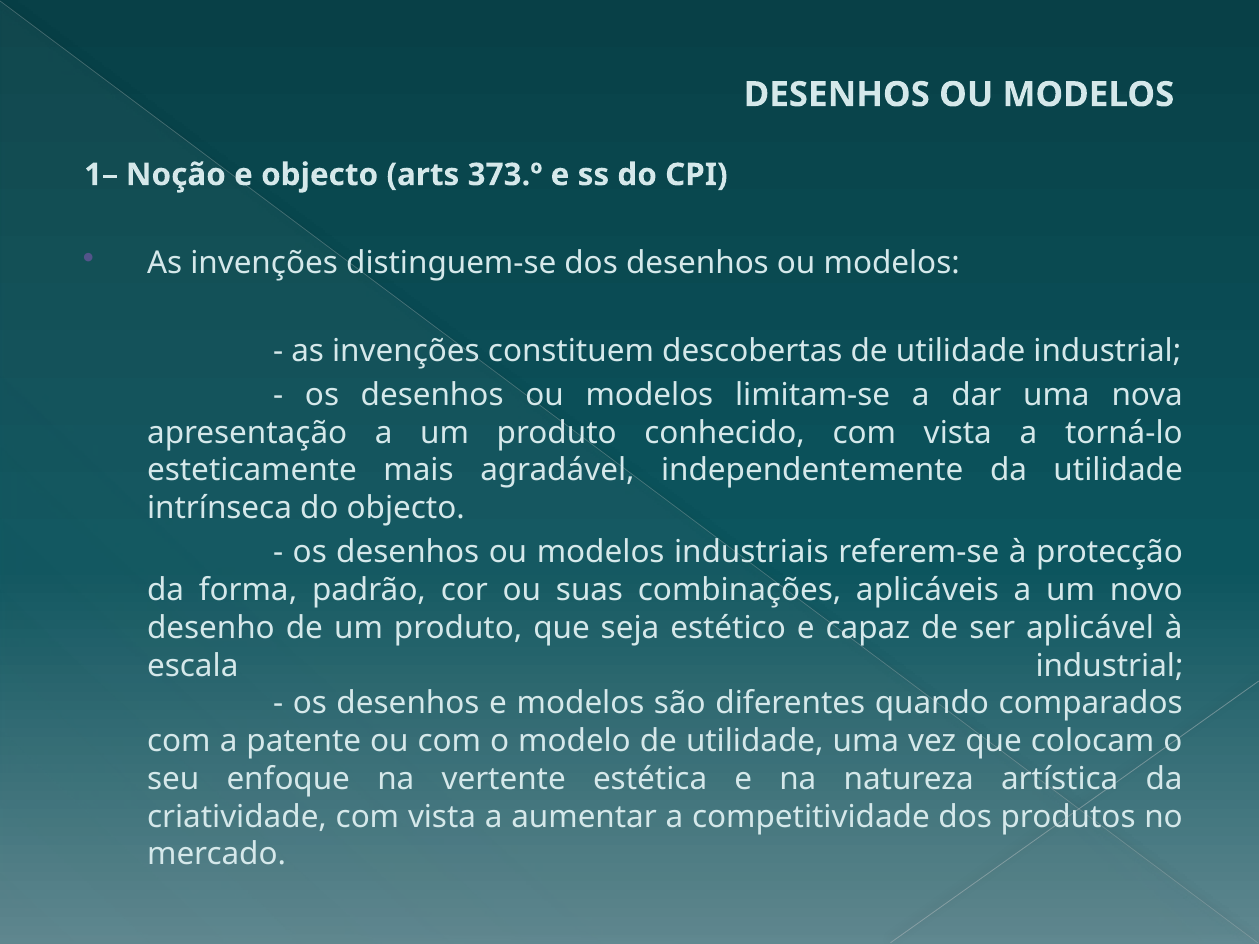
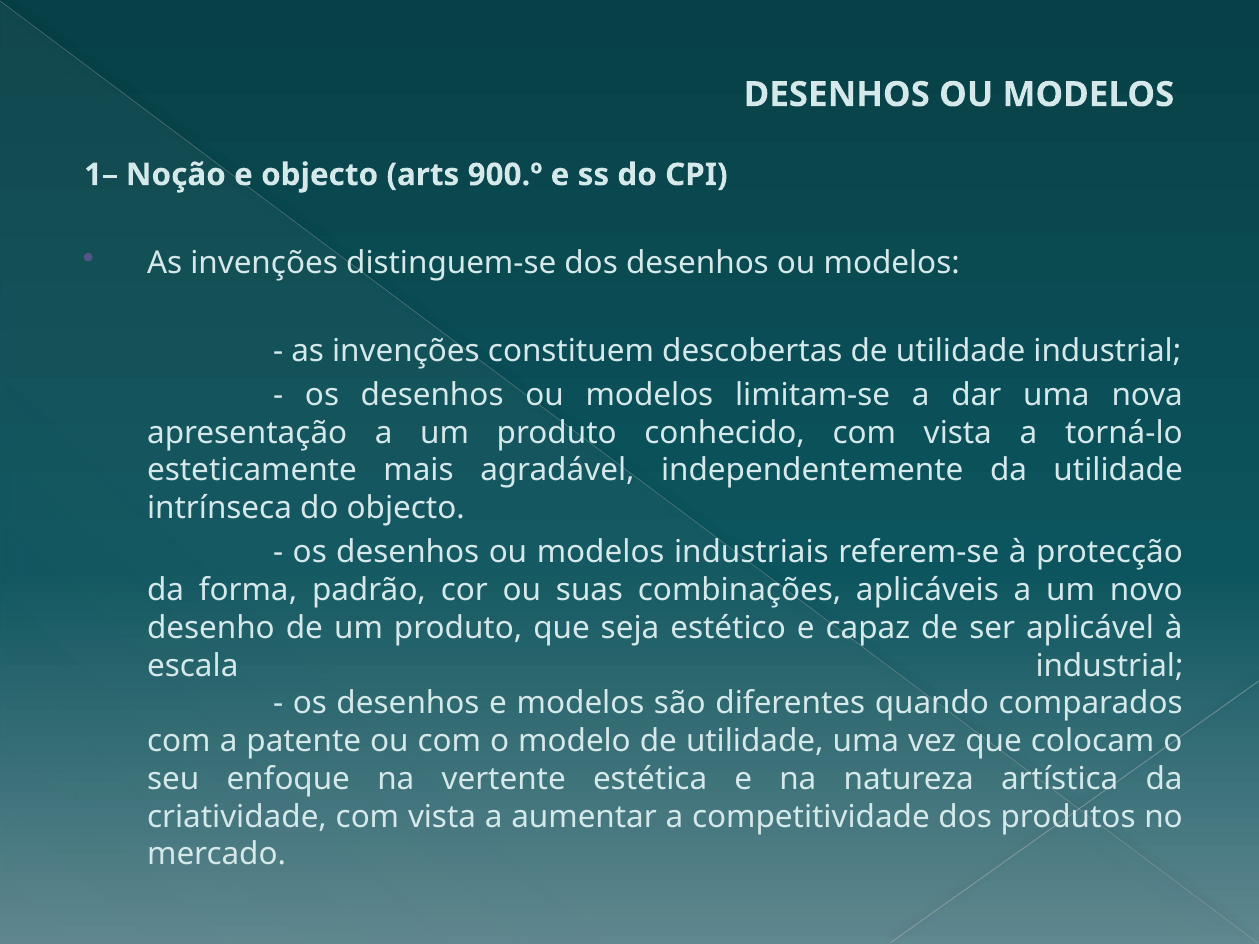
373.º: 373.º -> 900.º (505, 175)
